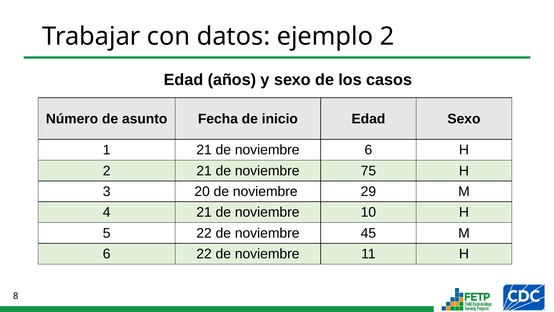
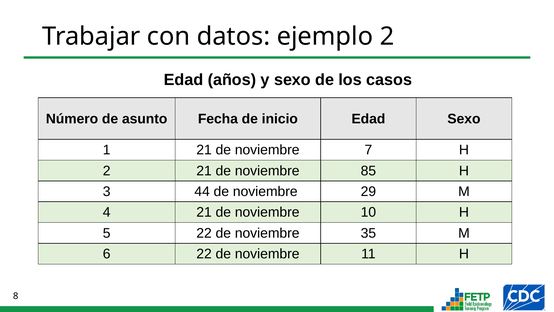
noviembre 6: 6 -> 7 (368, 150)
75: 75 -> 85 (368, 171)
20: 20 -> 44 (202, 191)
45: 45 -> 35 (368, 233)
